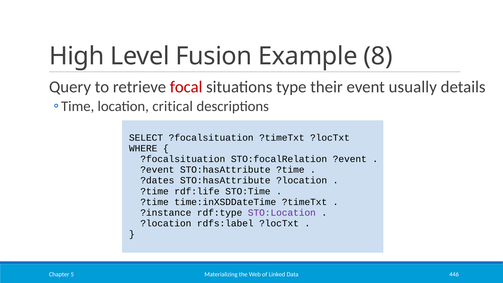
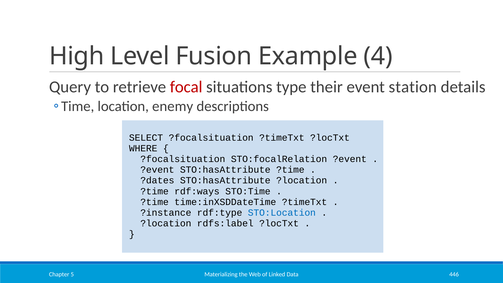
8: 8 -> 4 (378, 56)
usually: usually -> station (413, 87)
critical: critical -> enemy (173, 106)
rdf:life: rdf:life -> rdf:ways (197, 191)
STO:Location colour: purple -> blue (282, 213)
